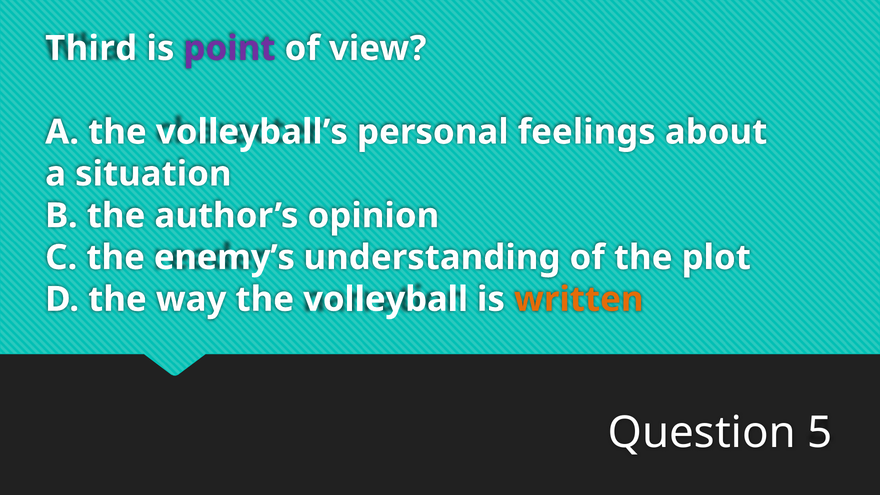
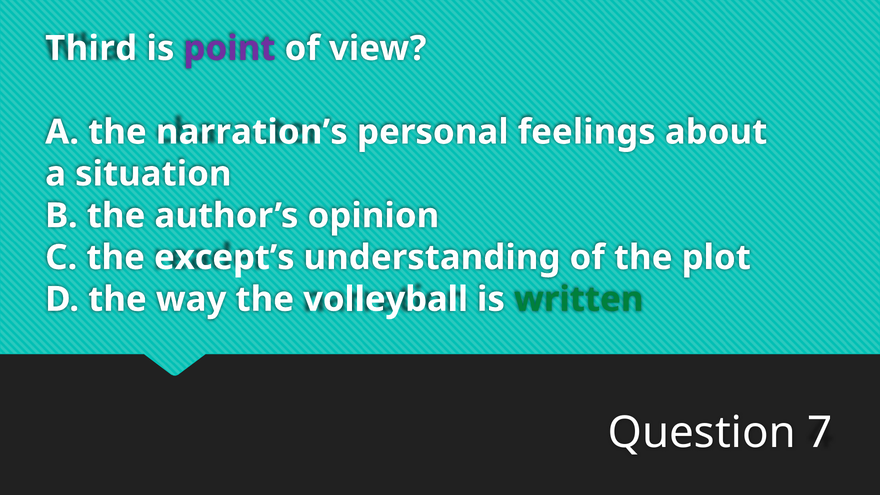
volleyball’s: volleyball’s -> narration’s (252, 132)
enemy’s: enemy’s -> except’s (224, 258)
written colour: orange -> green (579, 299)
5: 5 -> 7 (820, 433)
